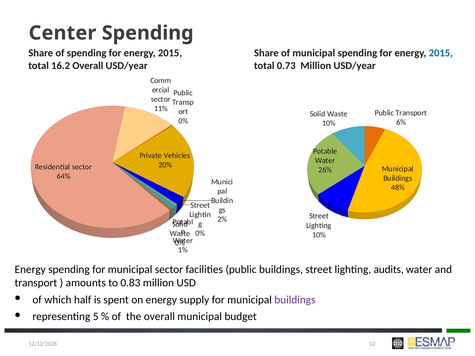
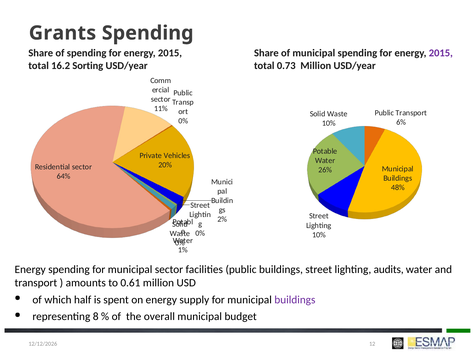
Center: Center -> Grants (62, 33)
2015 colour: blue -> purple (441, 53)
16.2 Overall: Overall -> Sorting (88, 66)
0.83: 0.83 -> 0.61 (130, 283)
5: 5 -> 8 (96, 317)
